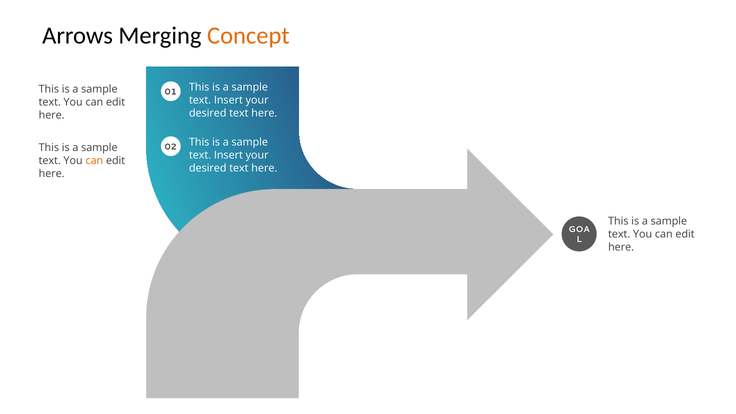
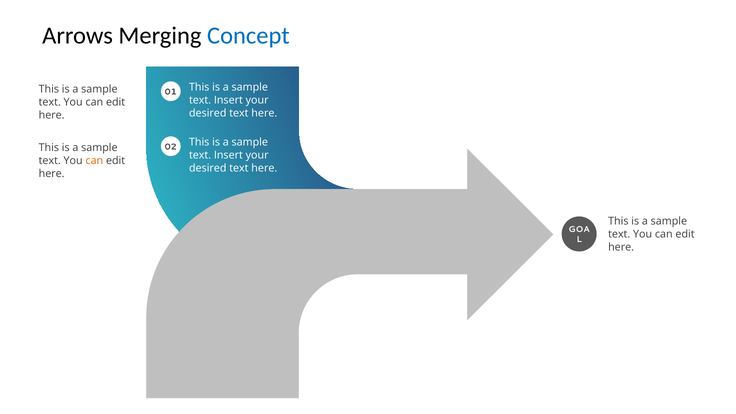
Concept colour: orange -> blue (248, 36)
